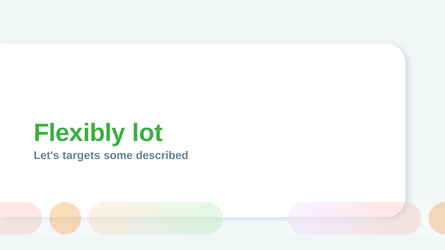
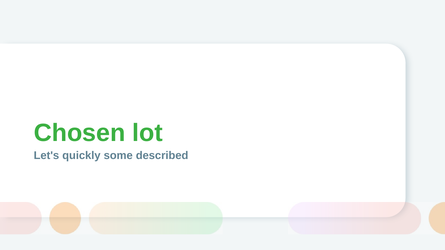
Flexibly: Flexibly -> Chosen (80, 133)
targets: targets -> quickly (81, 156)
